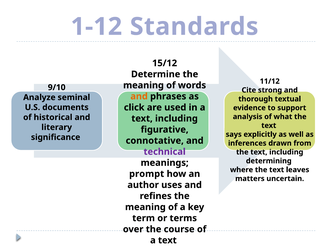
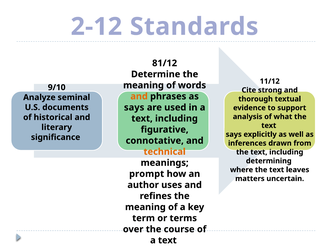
1-12: 1-12 -> 2-12 (96, 27)
15/12: 15/12 -> 81/12 (165, 63)
click: click -> says (134, 107)
technical colour: purple -> orange (165, 152)
